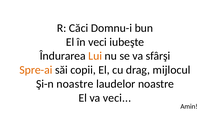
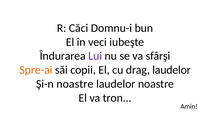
Lui colour: orange -> purple (95, 56)
drag mijlocul: mijlocul -> laudelor (172, 70)
va veci: veci -> tron (117, 98)
